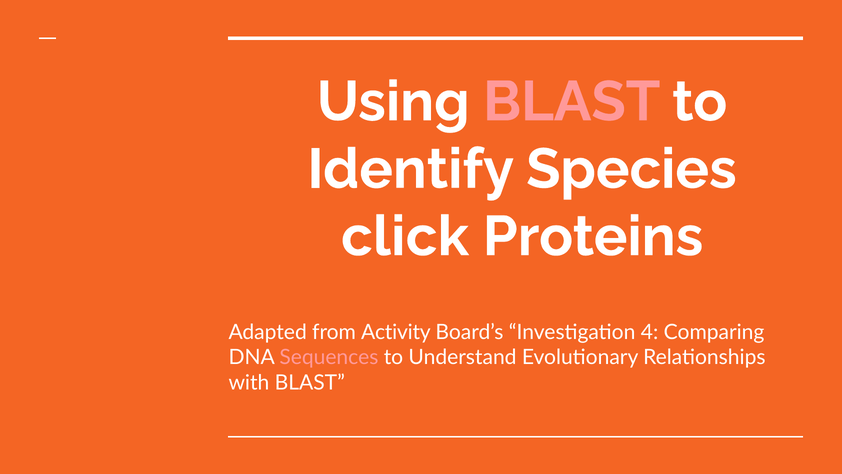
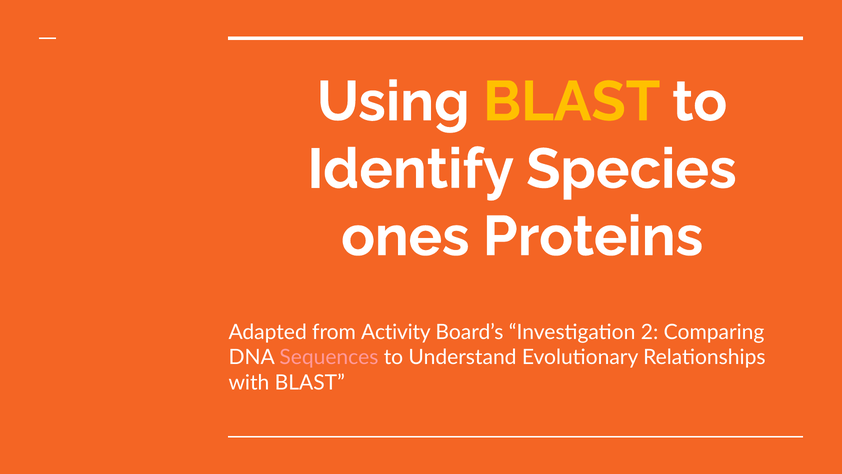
BLAST colour: pink -> yellow (572, 102)
click: click -> ones (405, 236)
4: 4 -> 2 (650, 332)
